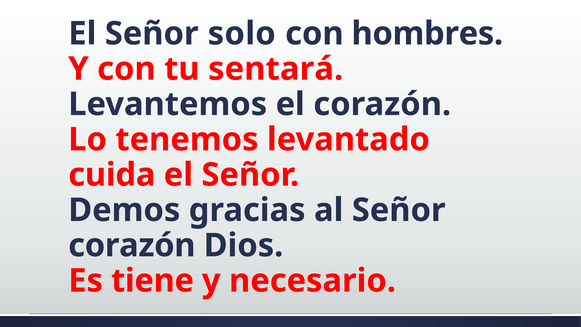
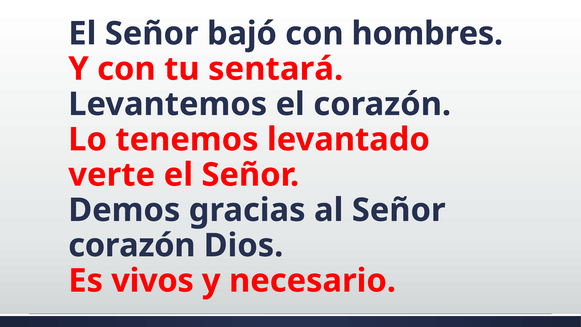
solo: solo -> bajó (242, 34)
cuida: cuida -> verte (112, 175)
tiene: tiene -> vivos (153, 281)
